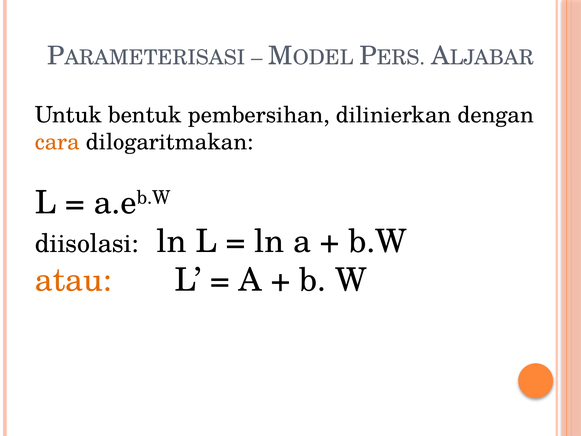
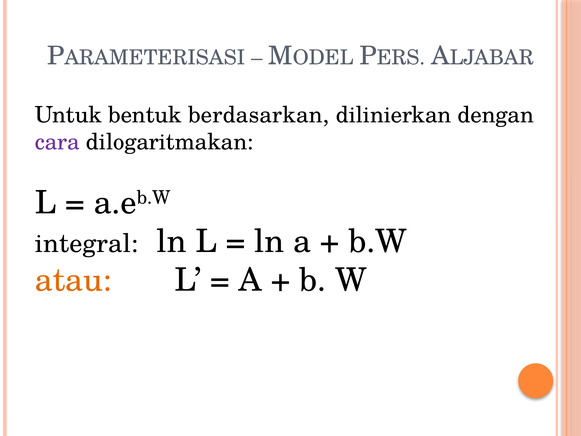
pembersihan: pembersihan -> berdasarkan (259, 115)
cara colour: orange -> purple (57, 142)
diisolasi: diisolasi -> integral (87, 244)
